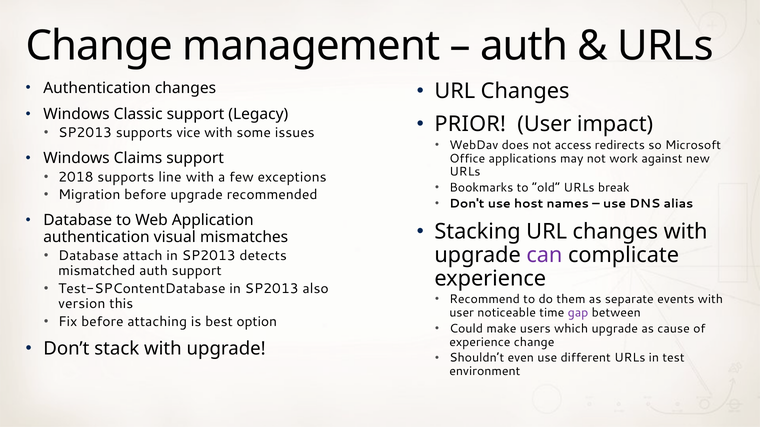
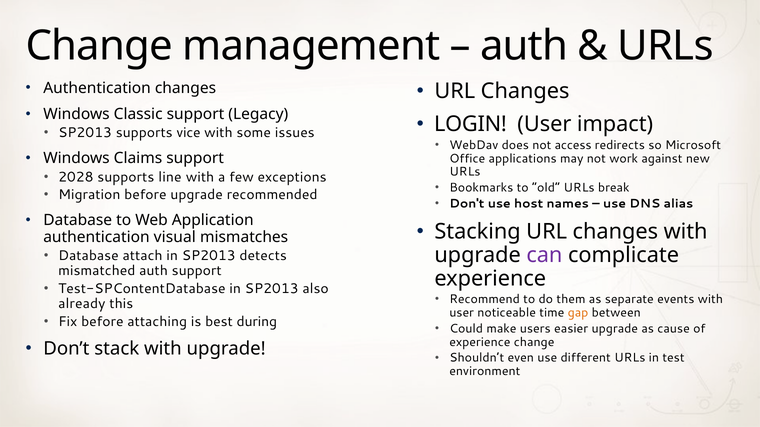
PRIOR: PRIOR -> LOGIN (470, 124)
2018: 2018 -> 2028 (76, 177)
version: version -> already (82, 304)
gap colour: purple -> orange (578, 313)
option: option -> during (257, 322)
which: which -> easier (571, 329)
